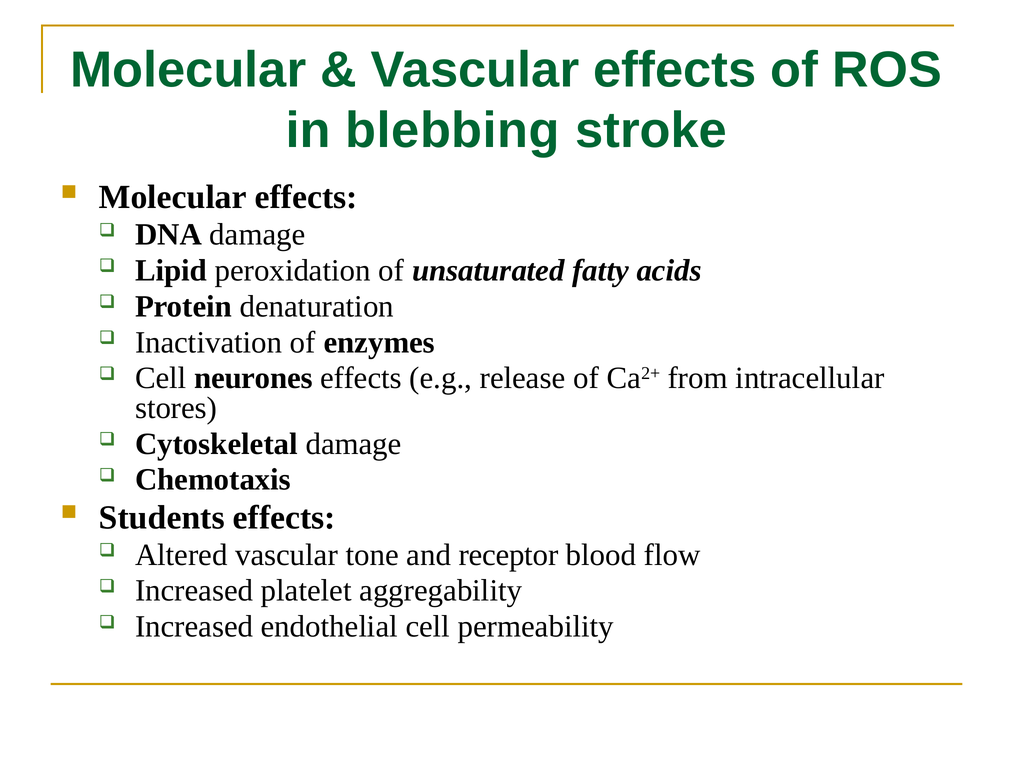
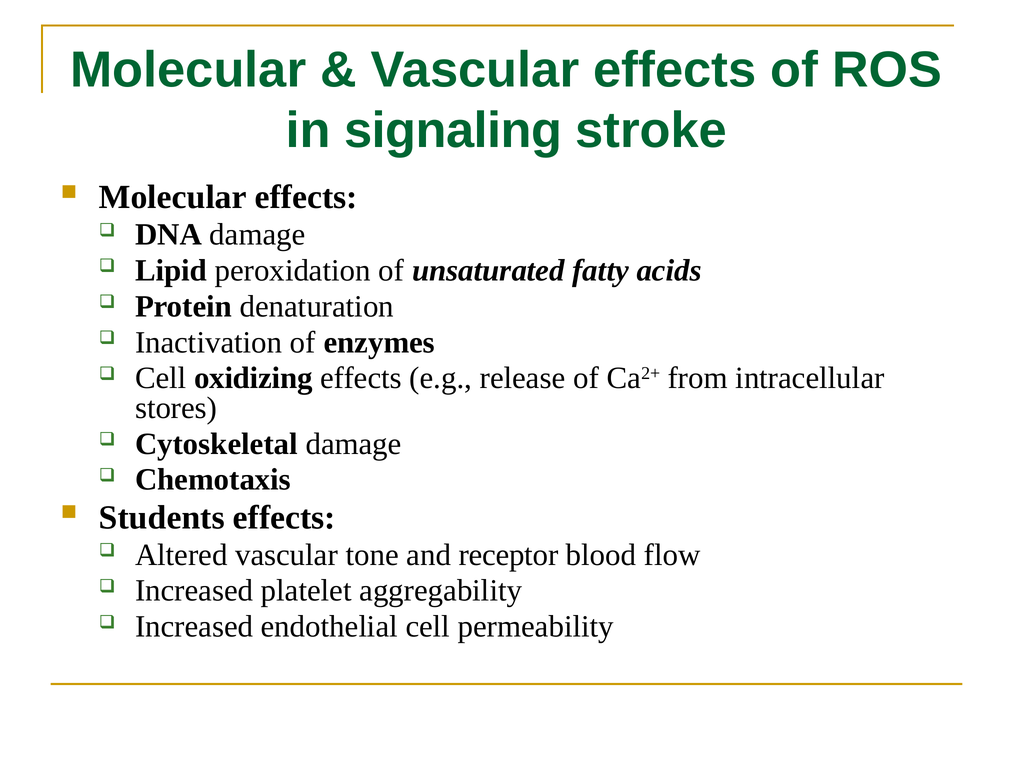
blebbing: blebbing -> signaling (453, 131)
neurones: neurones -> oxidizing (253, 378)
